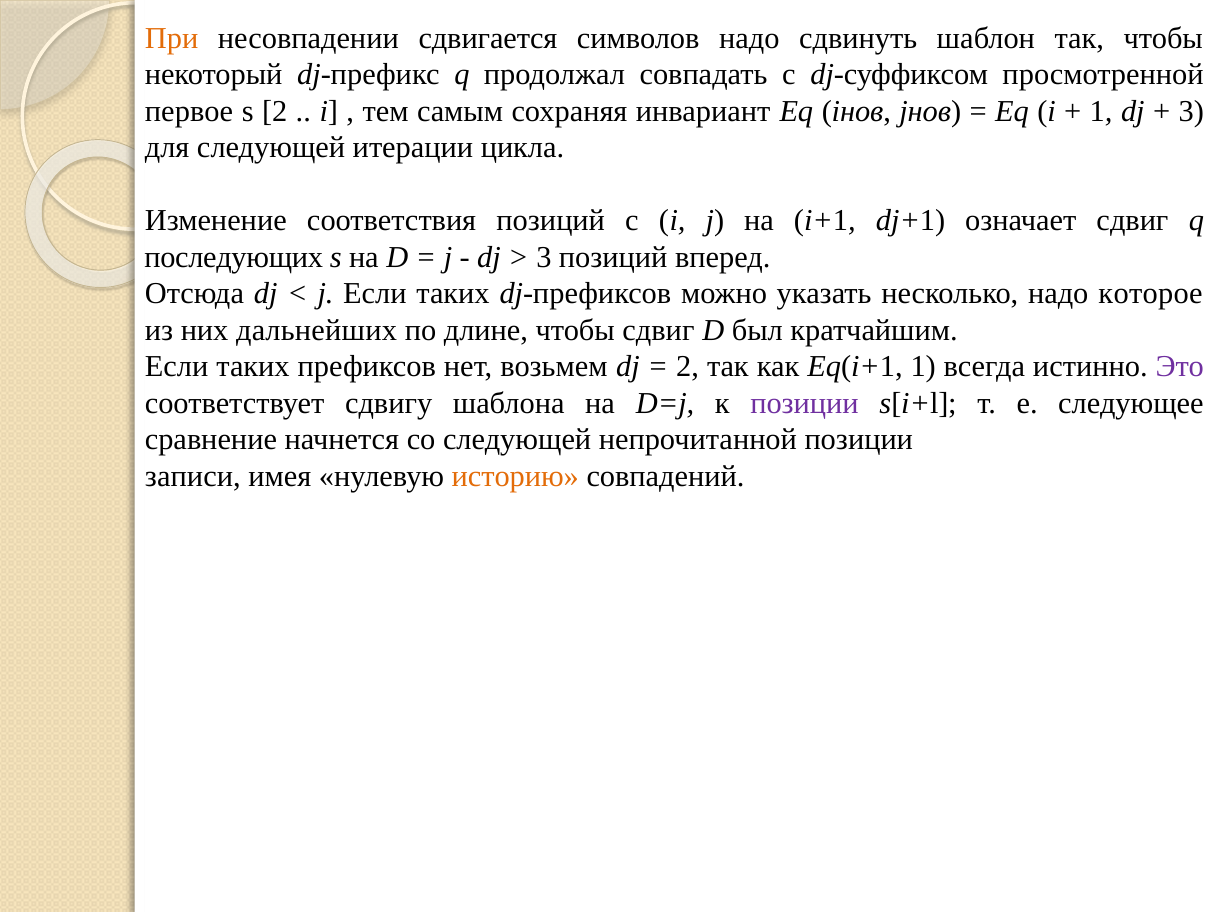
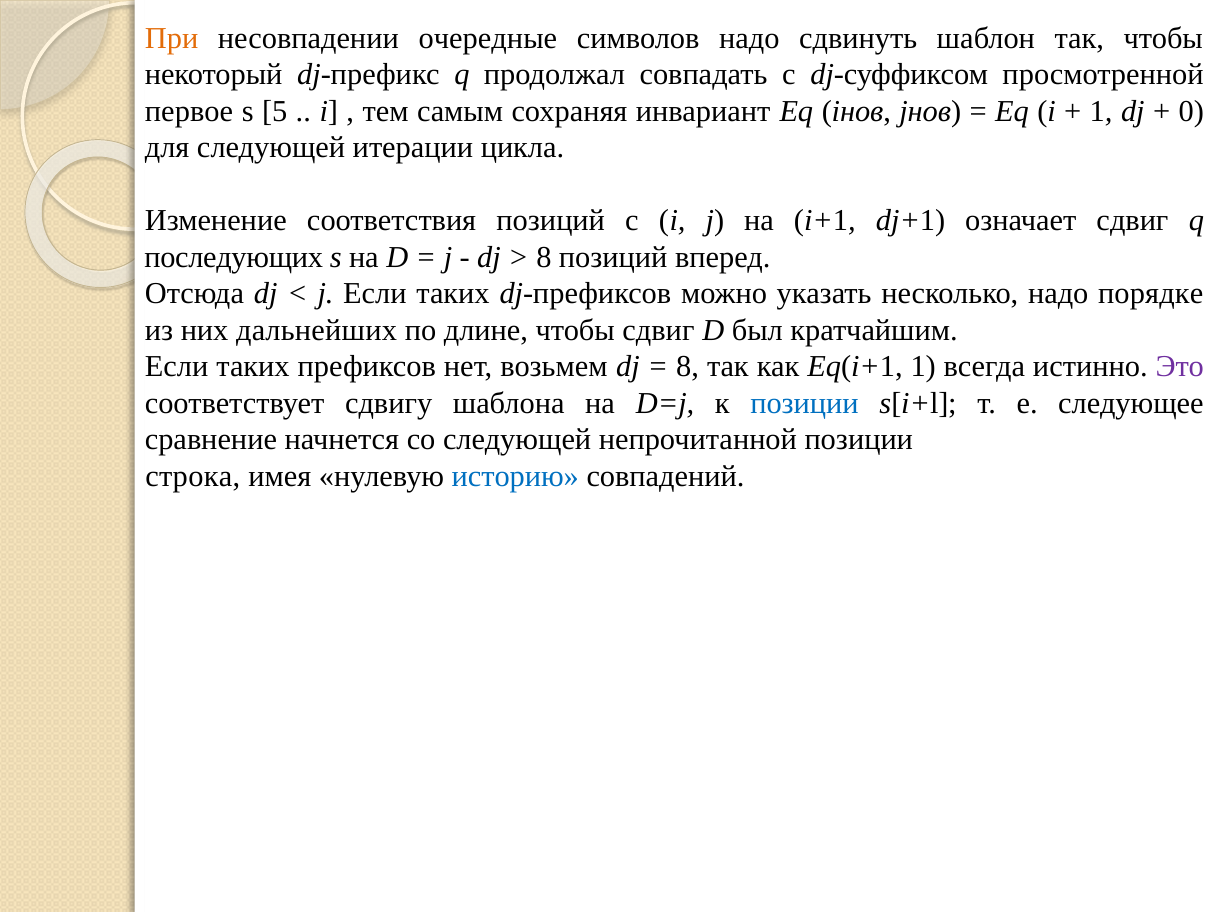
сдвигается: сдвигается -> очередные (488, 38)
s 2: 2 -> 5 (275, 111)
3: 3 -> 0 (1191, 111)
3: 3 -> 8 (544, 257)
которое: которое -> порядке (1151, 294)
2: 2 -> 8 (688, 367)
позиции colour: purple -> blue (804, 403)
записи: записи -> строка (193, 476)
историю colour: orange -> blue (515, 476)
